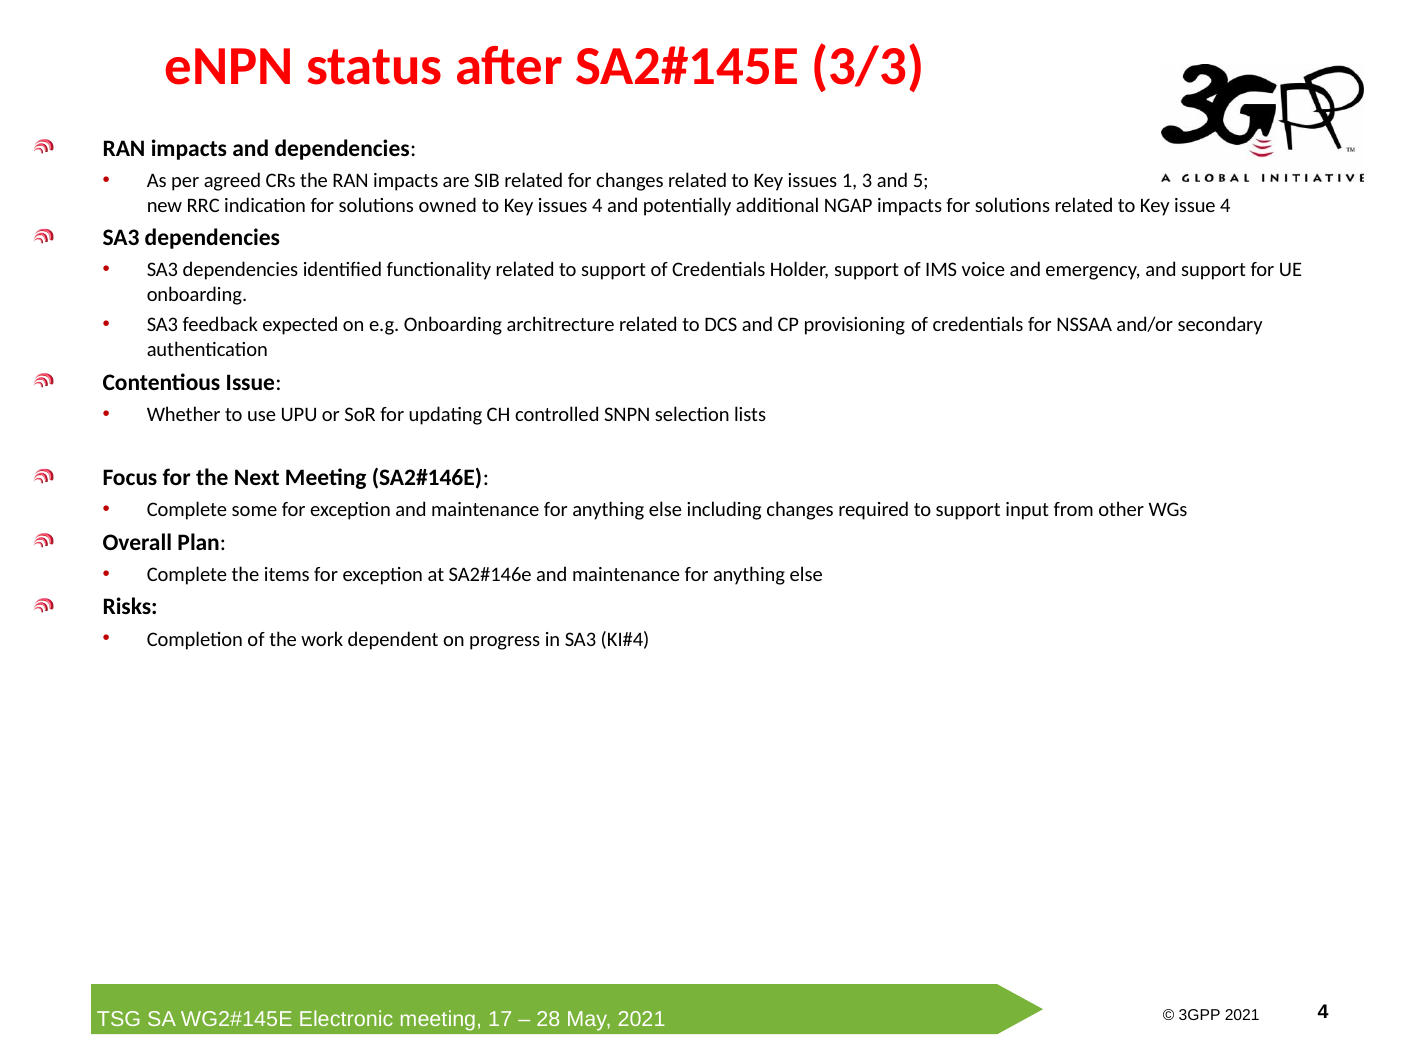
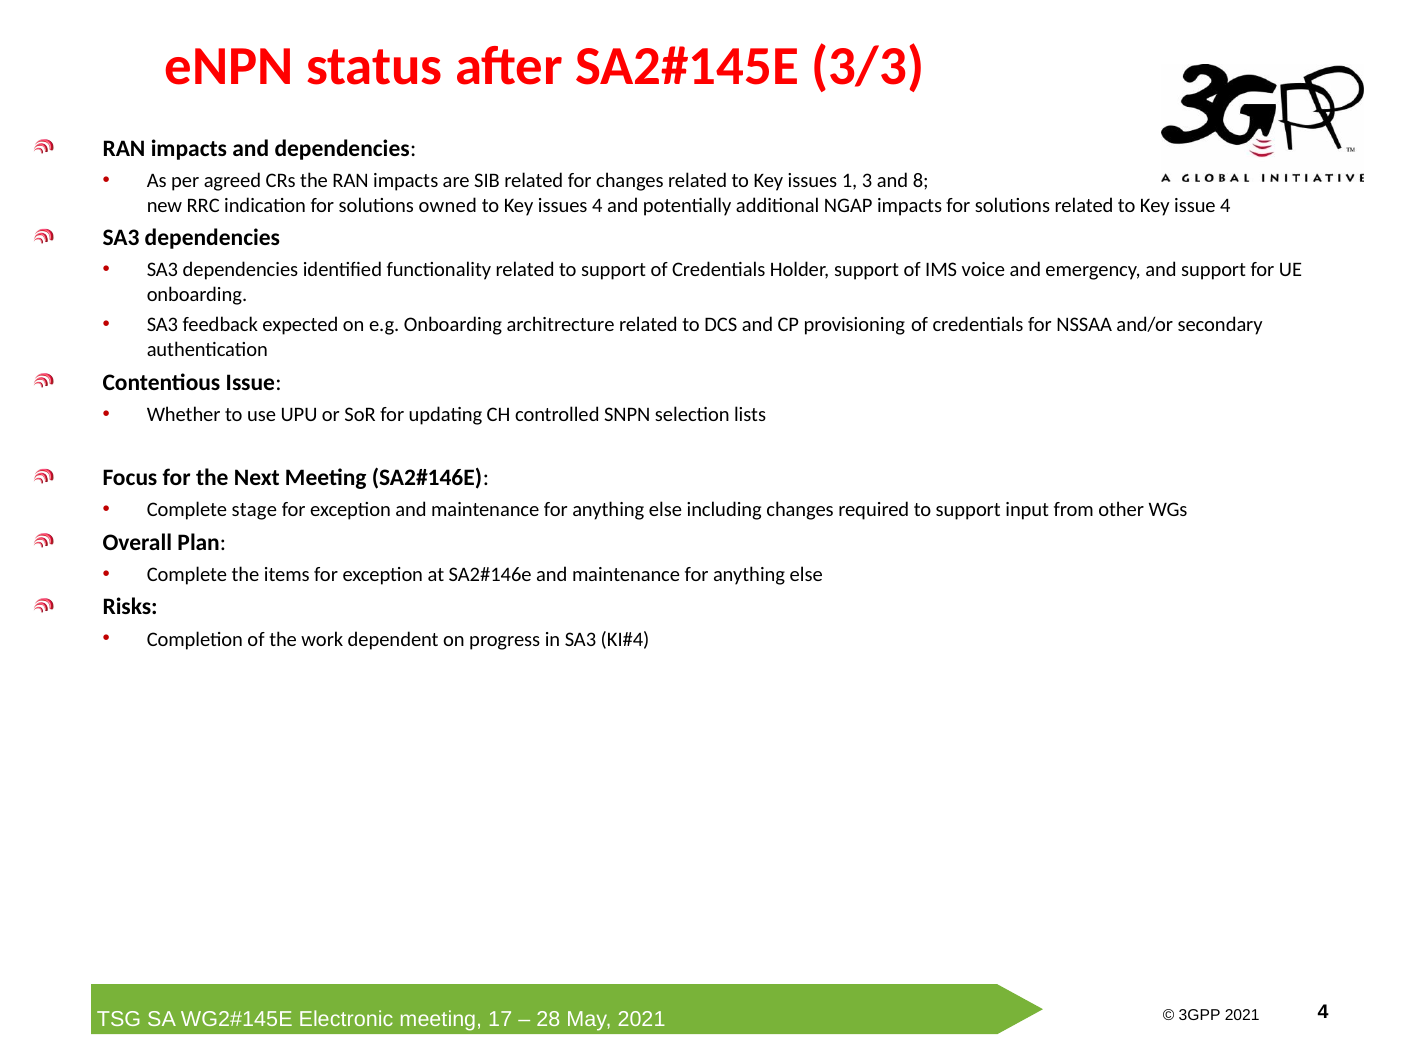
5: 5 -> 8 (921, 180)
some: some -> stage (254, 510)
